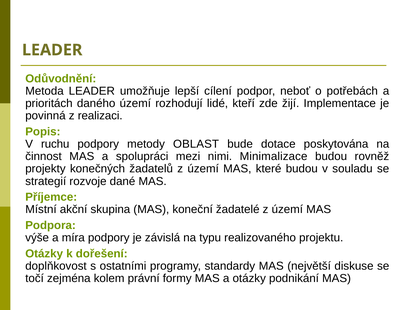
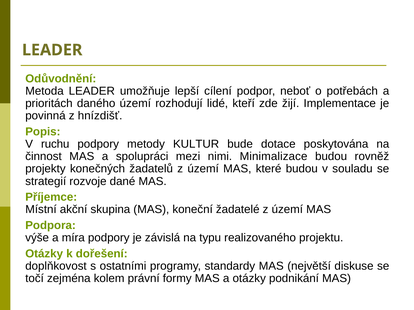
realizaci: realizaci -> hnízdišť (100, 116)
OBLAST: OBLAST -> KULTUR (196, 144)
